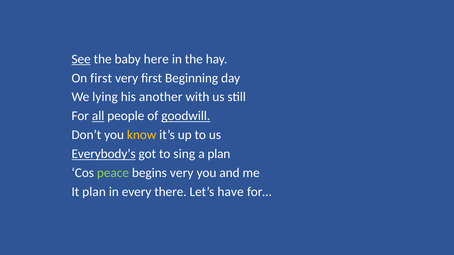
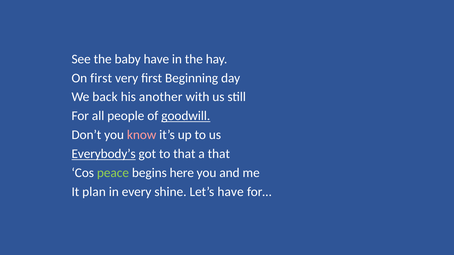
See underline: present -> none (81, 59)
baby here: here -> have (156, 59)
lying: lying -> back (105, 97)
all underline: present -> none (98, 116)
know colour: yellow -> pink (142, 135)
to sing: sing -> that (184, 154)
a plan: plan -> that (219, 154)
begins very: very -> here (182, 173)
there: there -> shine (170, 192)
